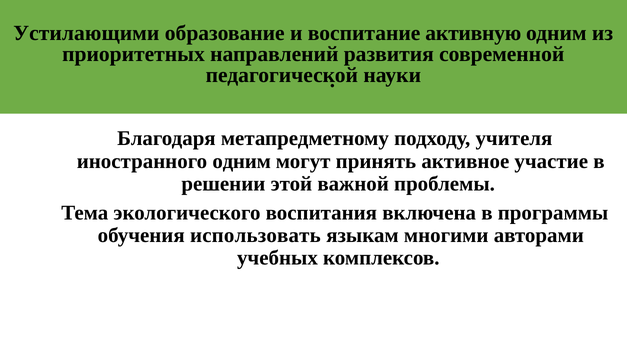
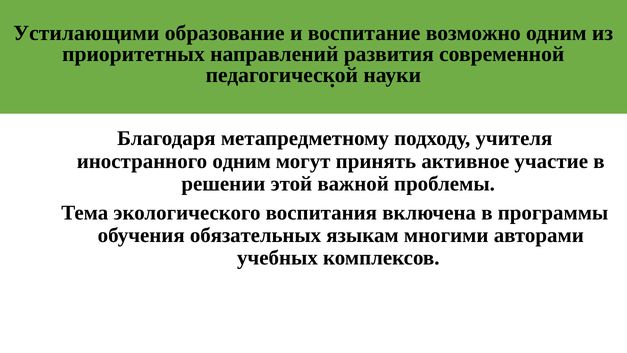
активную: активную -> возможно (473, 33)
использовать: использовать -> обязательных (256, 235)
